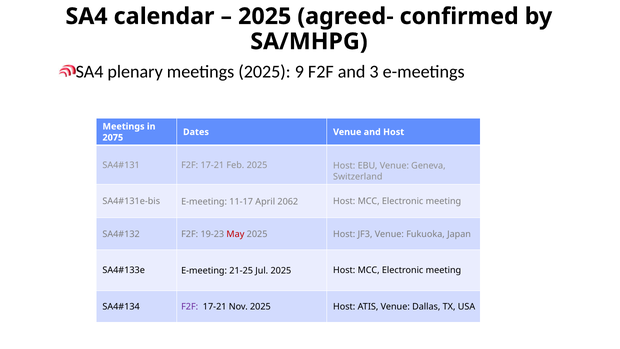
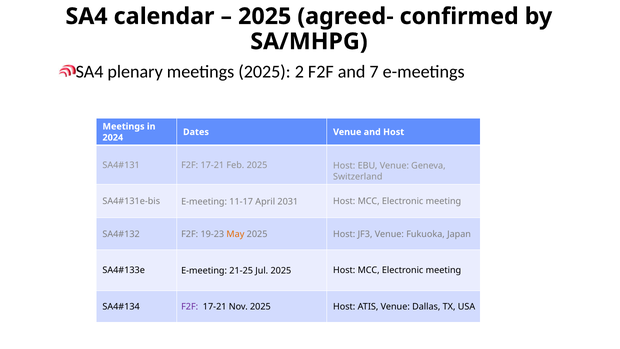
9: 9 -> 2 (299, 72)
3: 3 -> 7 (374, 72)
2075: 2075 -> 2024 (113, 137)
2062: 2062 -> 2031 (288, 201)
May colour: red -> orange (235, 234)
